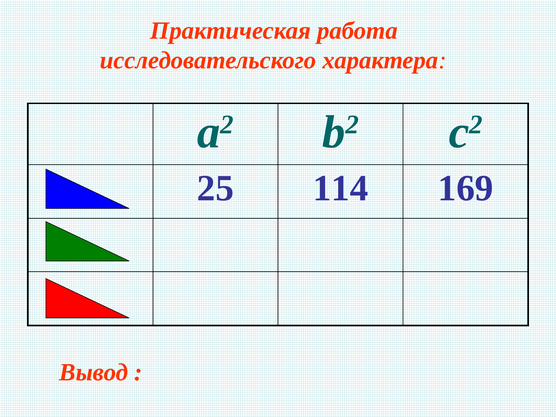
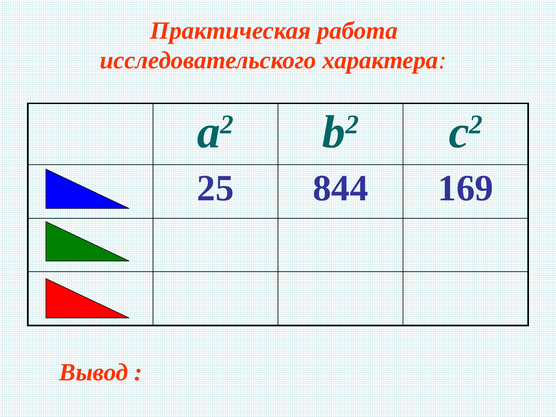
114: 114 -> 844 (341, 188)
